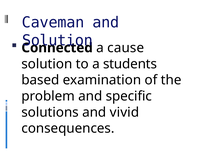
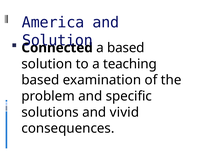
Caveman: Caveman -> America (53, 22)
a cause: cause -> based (126, 48)
students: students -> teaching (130, 64)
